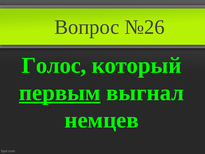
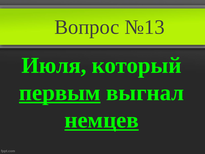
№26: №26 -> №13 (145, 27)
Голос: Голос -> Июля (54, 65)
немцев underline: none -> present (102, 120)
